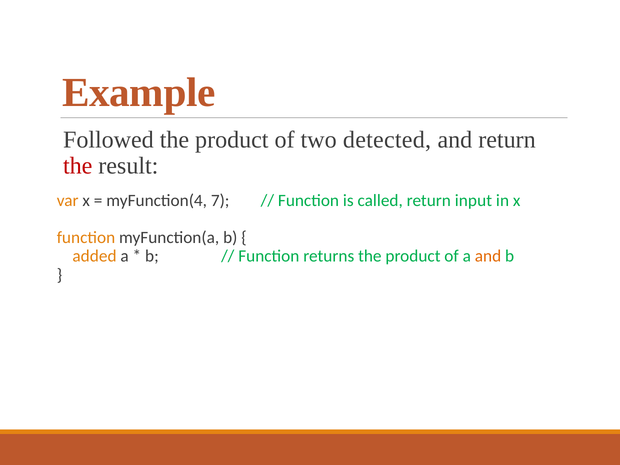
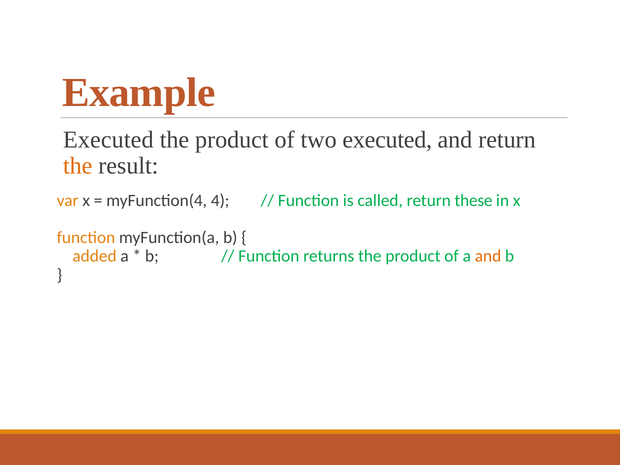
Followed: Followed -> Executed (108, 140)
two detected: detected -> executed (387, 140)
the colour: red -> orange (78, 166)
7: 7 -> 4 (220, 200)
input: input -> these (474, 200)
